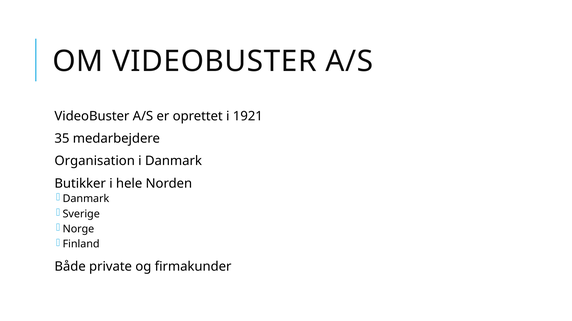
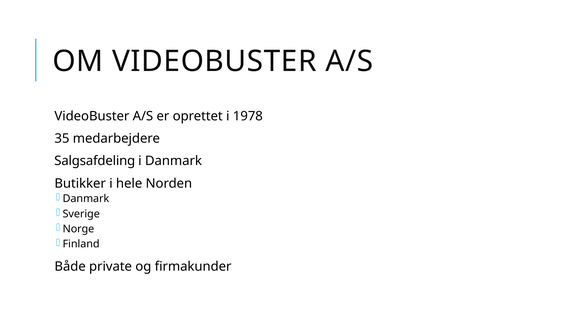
1921: 1921 -> 1978 (248, 116)
Organisation: Organisation -> Salgsafdeling (95, 161)
